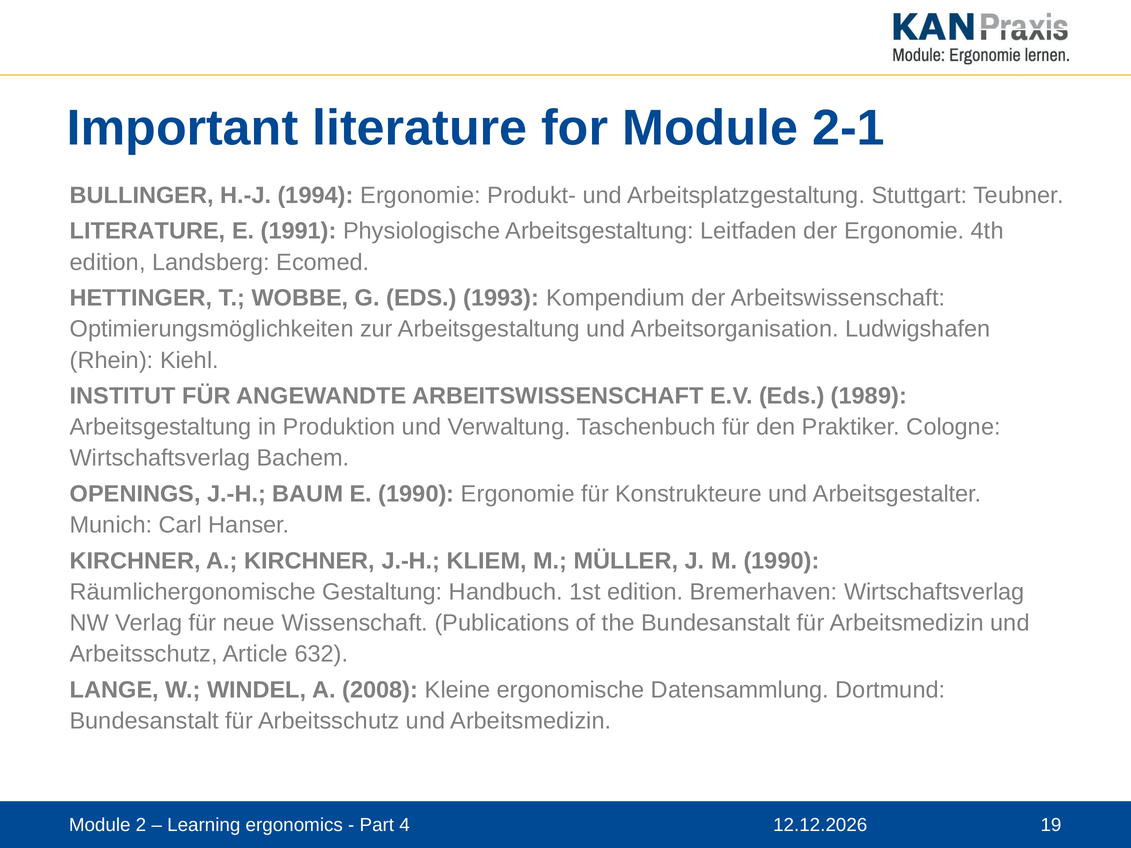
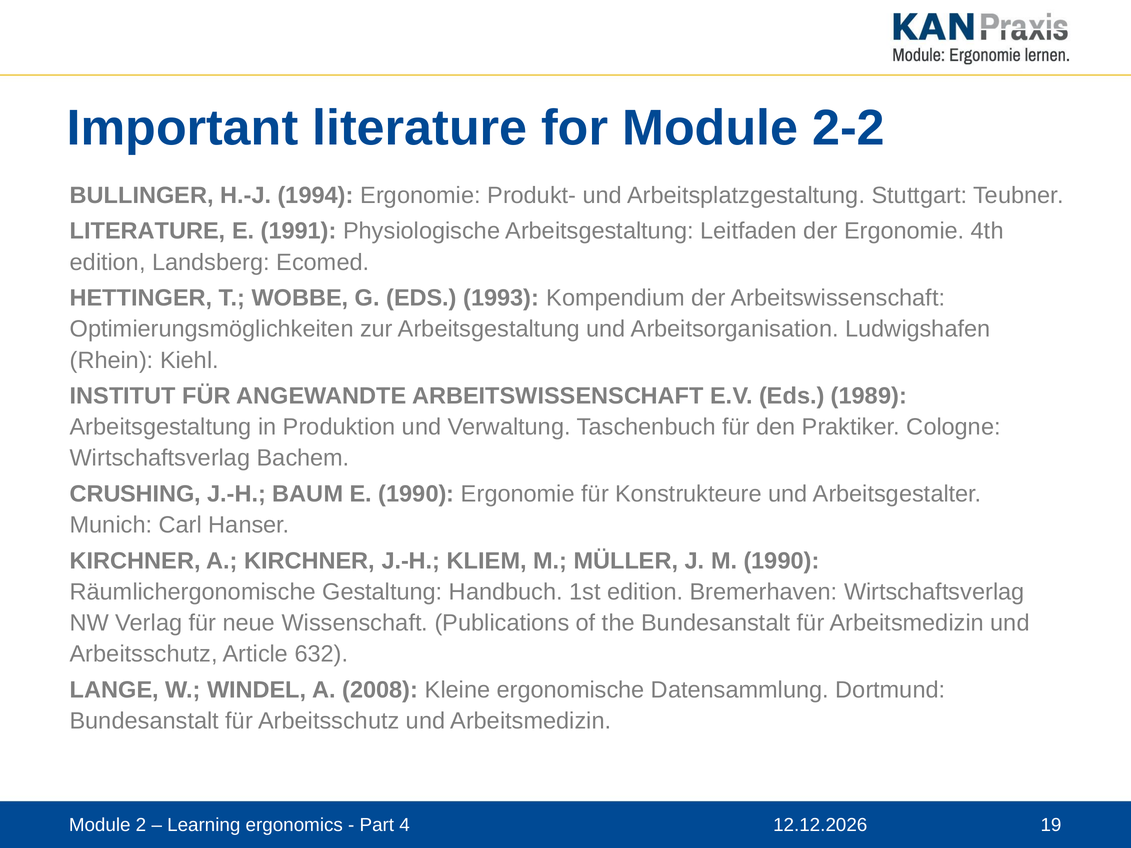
2-1: 2-1 -> 2-2 (848, 128)
OPENINGS: OPENINGS -> CRUSHING (135, 494)
